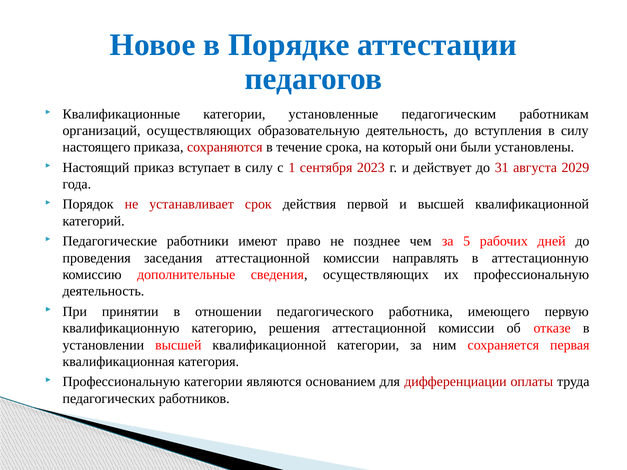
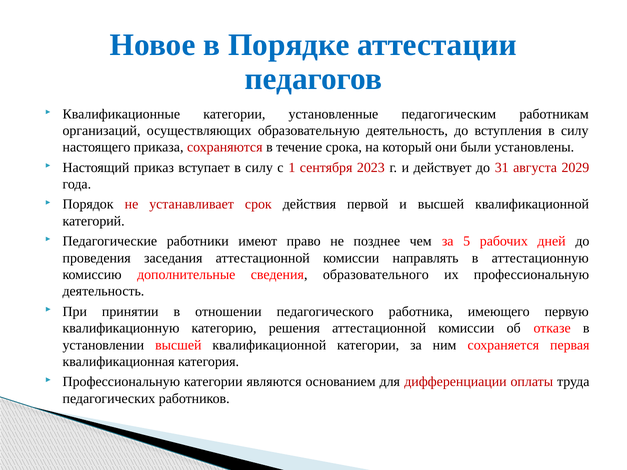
сведения осуществляющих: осуществляющих -> образовательного (376, 275)
